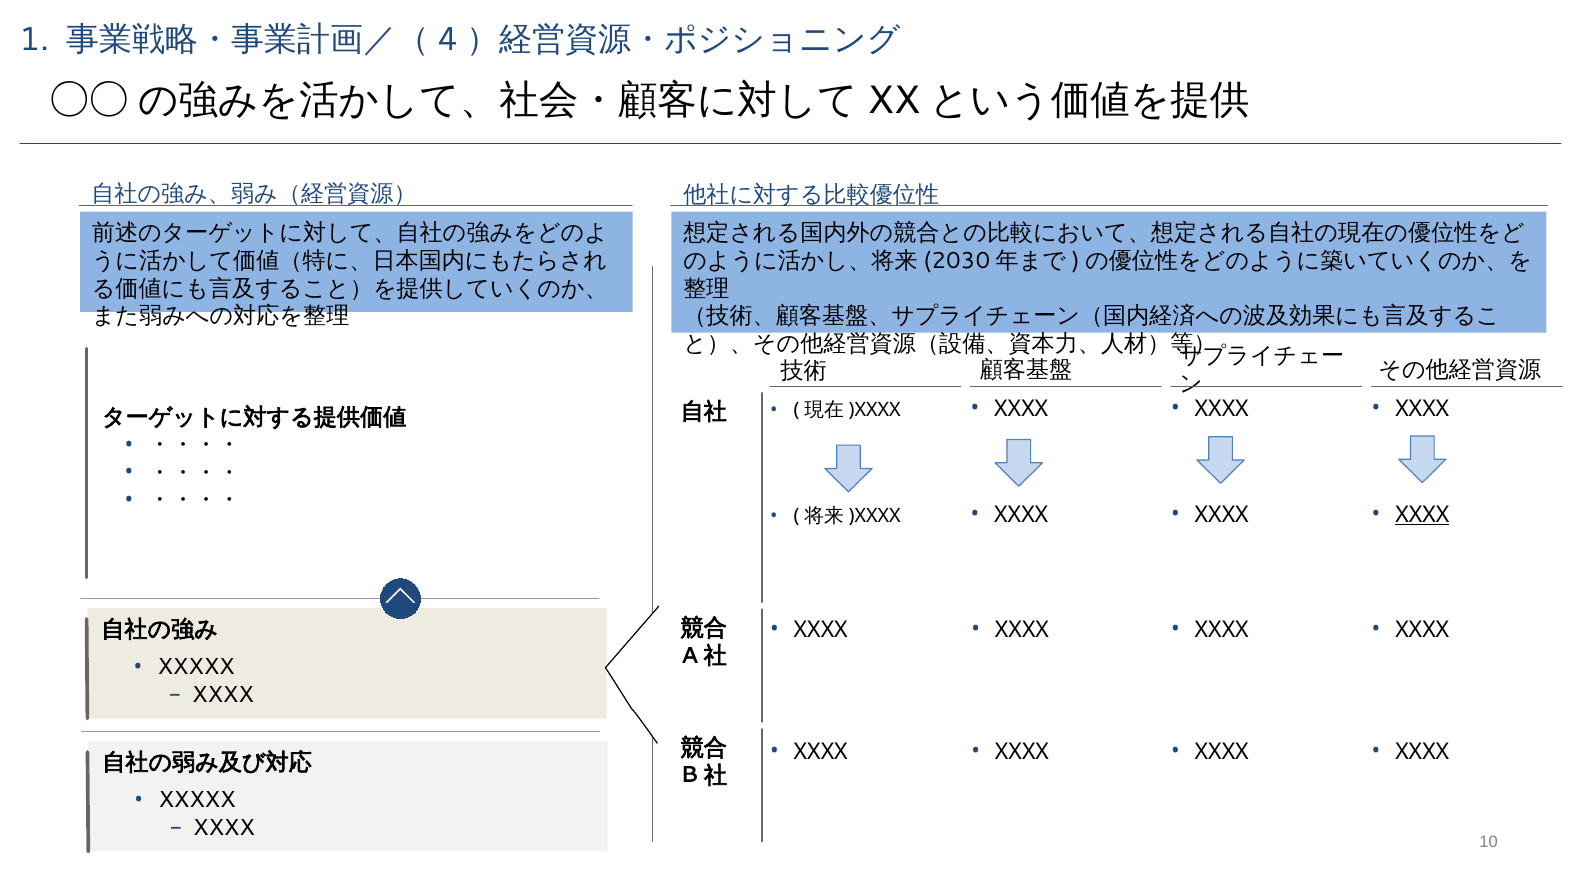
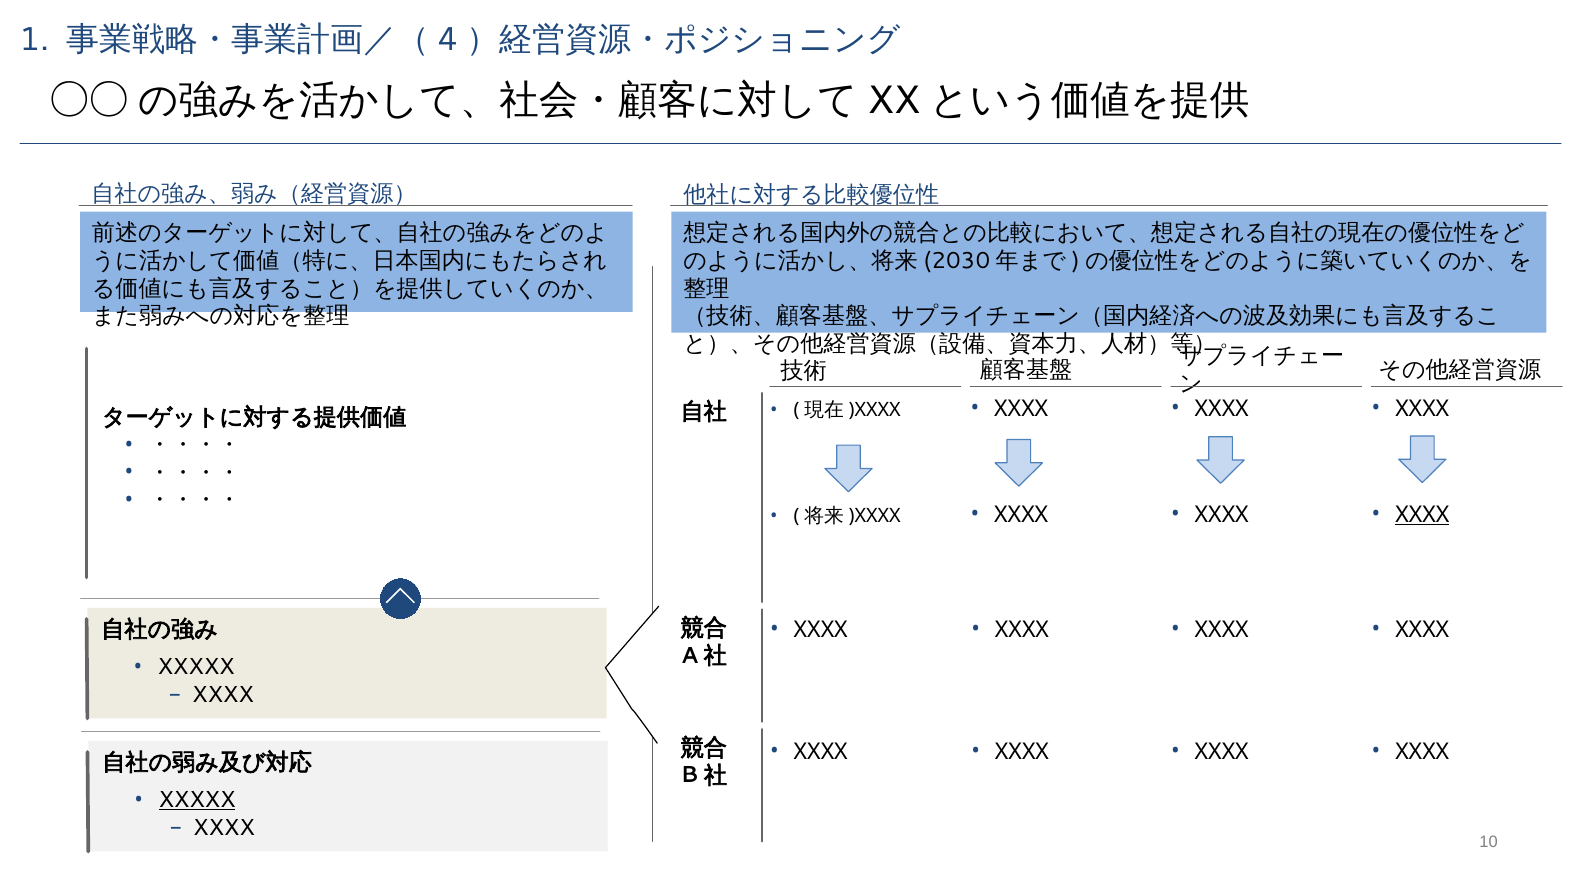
XXXXX underline: none -> present (197, 799)
